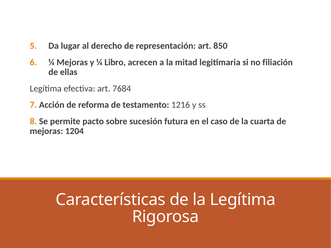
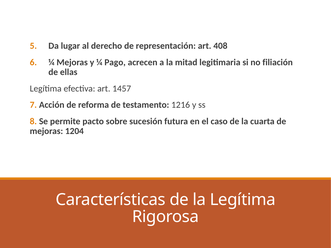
850: 850 -> 408 (220, 46)
Libro: Libro -> Pago (115, 62)
7684: 7684 -> 1457 (122, 89)
